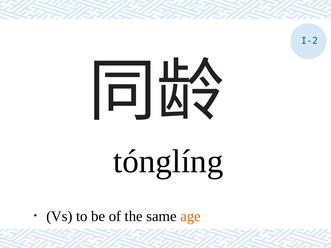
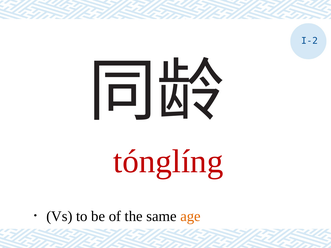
tónglíng colour: black -> red (168, 162)
